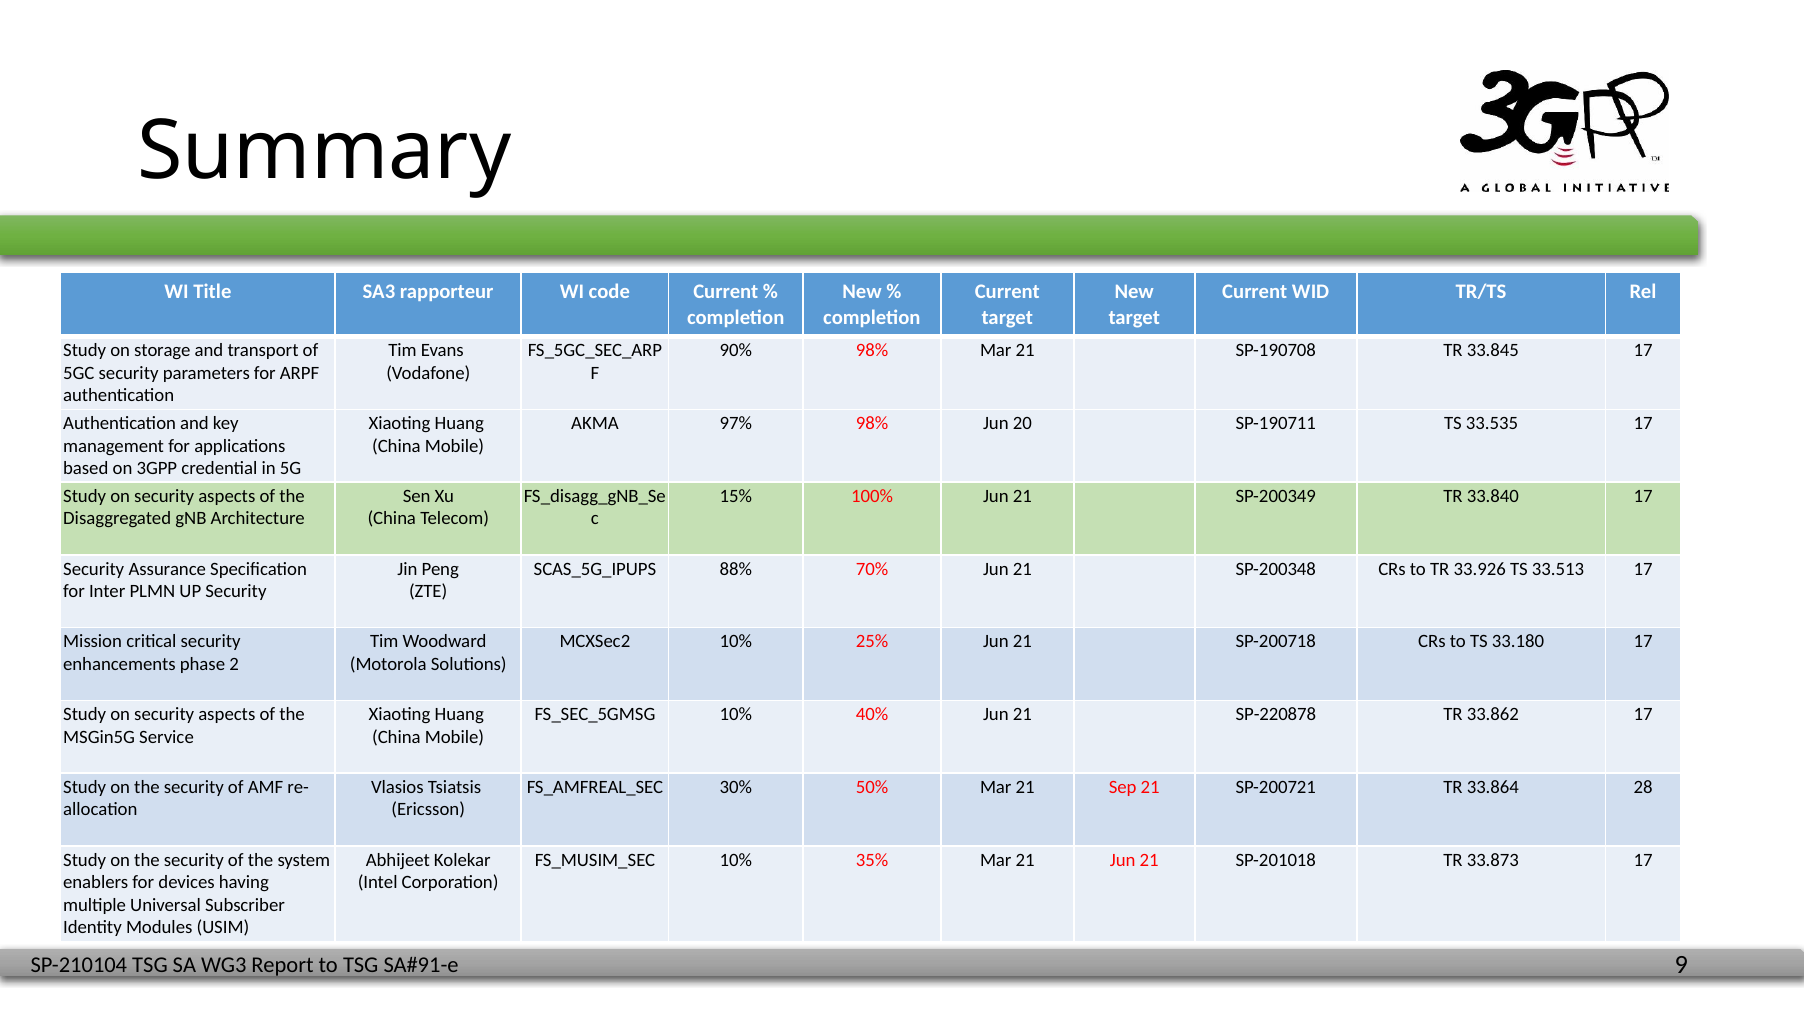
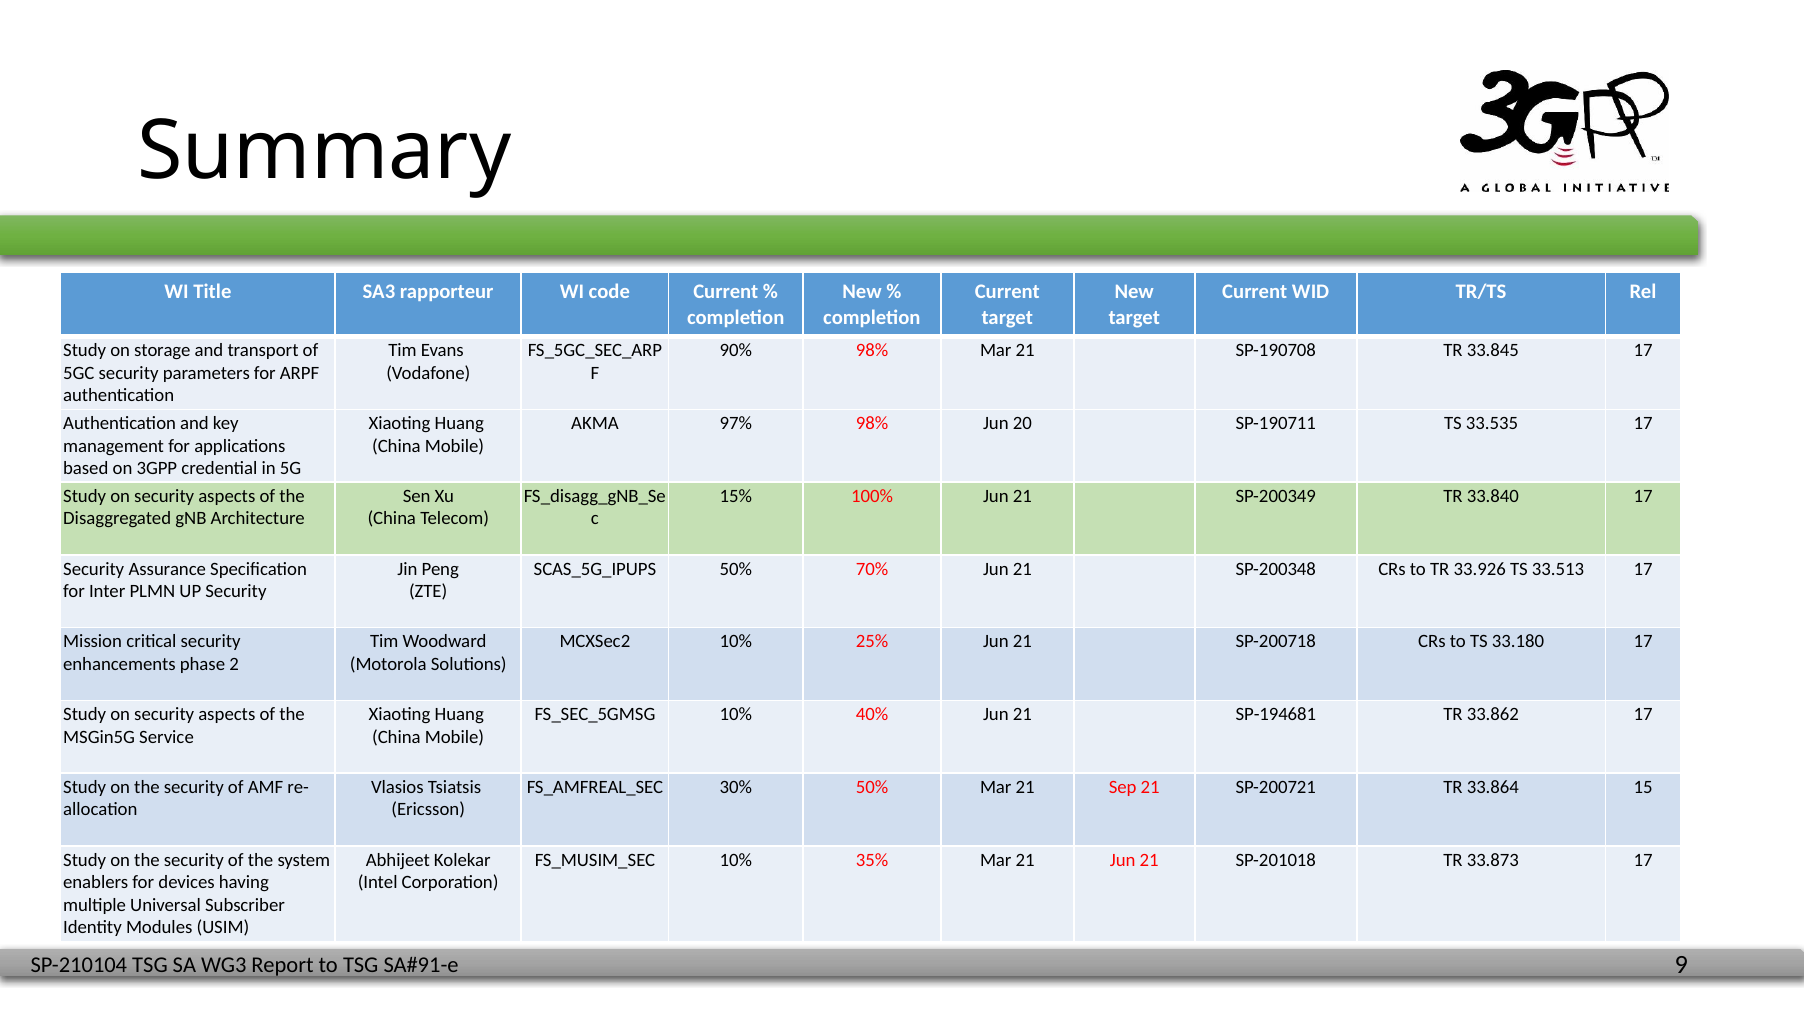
88%: 88% -> 50% (736, 569)
SP-220878: SP-220878 -> SP-194681 (1276, 714)
28: 28 -> 15 (1643, 787)
